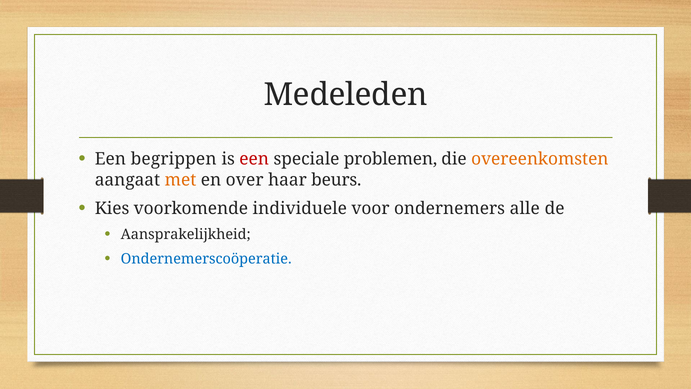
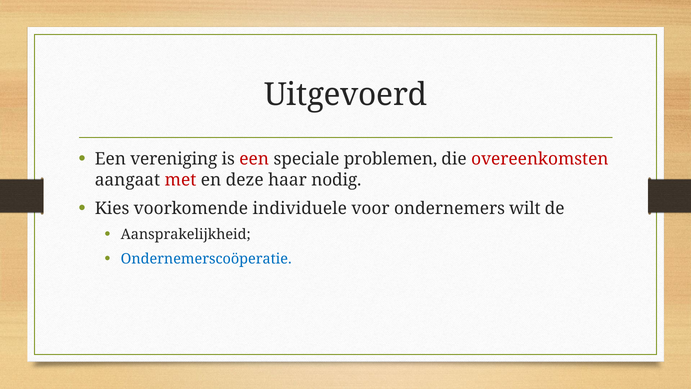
Medeleden: Medeleden -> Uitgevoerd (346, 95)
begrippen: begrippen -> vereniging (174, 159)
overeenkomsten colour: orange -> red (540, 159)
met colour: orange -> red (181, 180)
over: over -> deze (245, 180)
beurs: beurs -> nodig (336, 180)
alle: alle -> wilt (525, 208)
